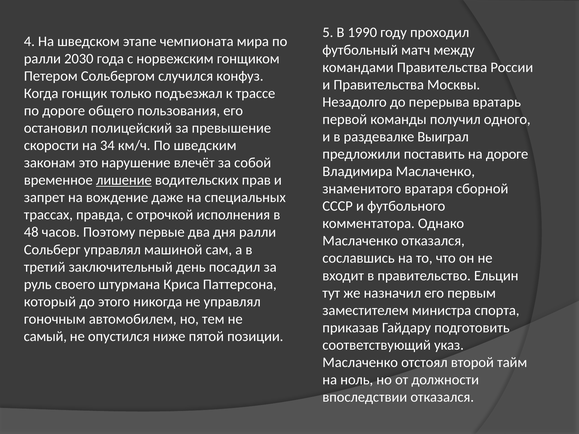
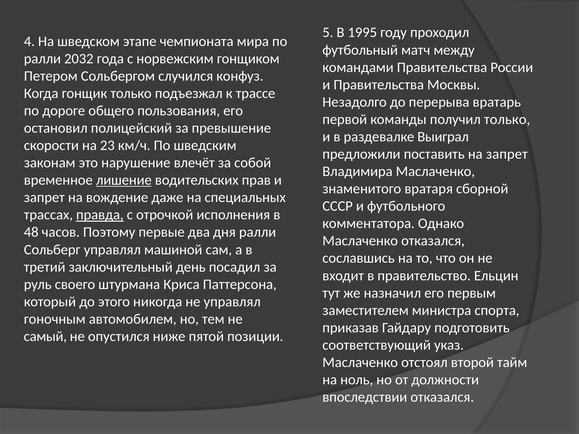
1990: 1990 -> 1995 (362, 33)
2030: 2030 -> 2032 (79, 59)
получил одного: одного -> только (507, 119)
34: 34 -> 23 (107, 145)
на дороге: дороге -> запрет (507, 154)
правда underline: none -> present (100, 215)
